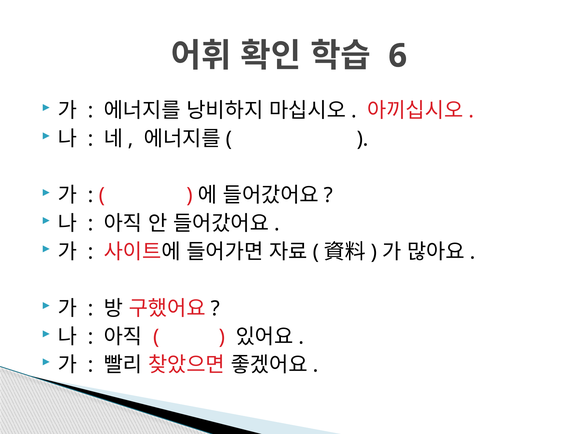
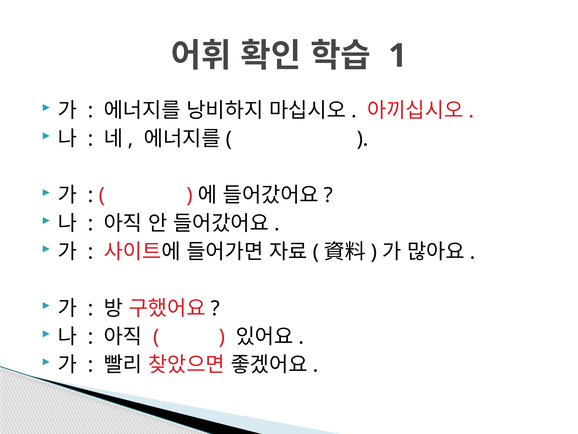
6: 6 -> 1 (398, 56)
